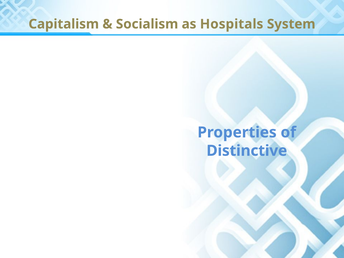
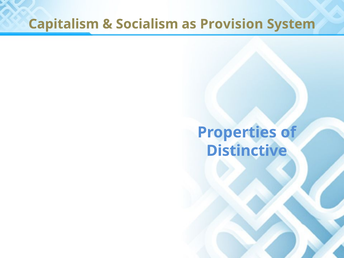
Hospitals: Hospitals -> Provision (232, 24)
